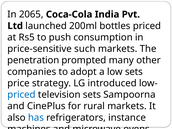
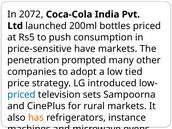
2065: 2065 -> 2072 (31, 14)
such: such -> have (85, 49)
low sets: sets -> tied (134, 72)
has colour: blue -> orange (36, 118)
